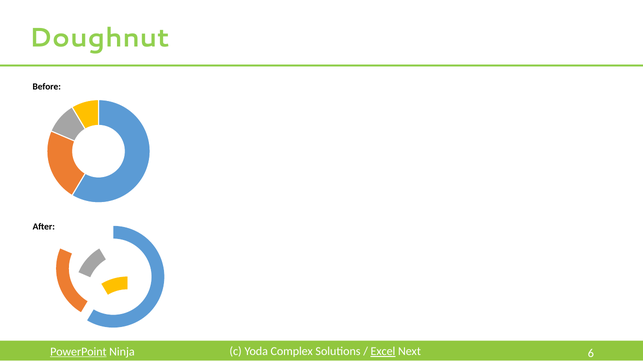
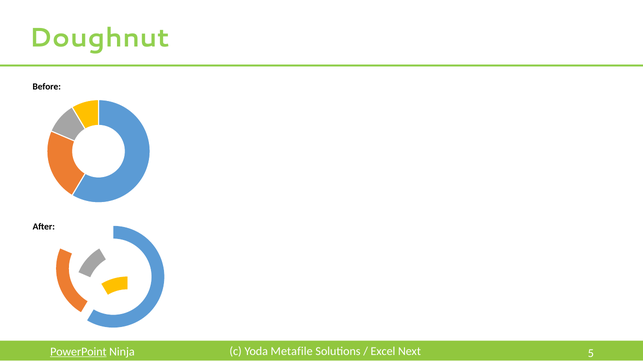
Complex: Complex -> Metafile (292, 352)
Excel underline: present -> none (383, 352)
6: 6 -> 5 (591, 354)
